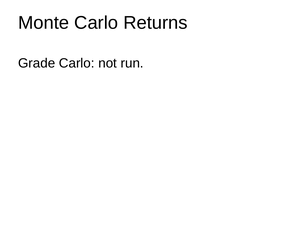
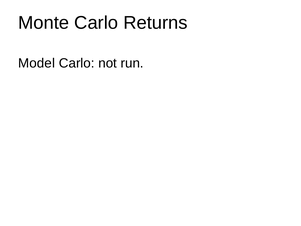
Grade: Grade -> Model (37, 63)
